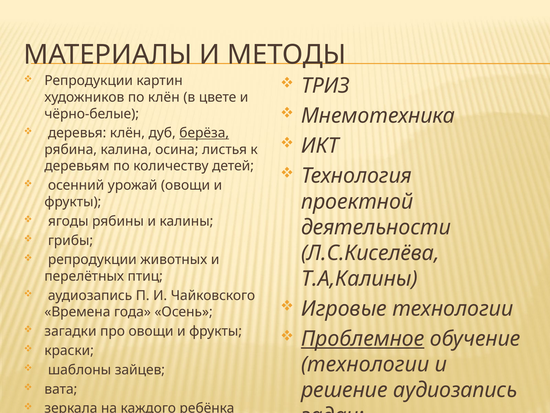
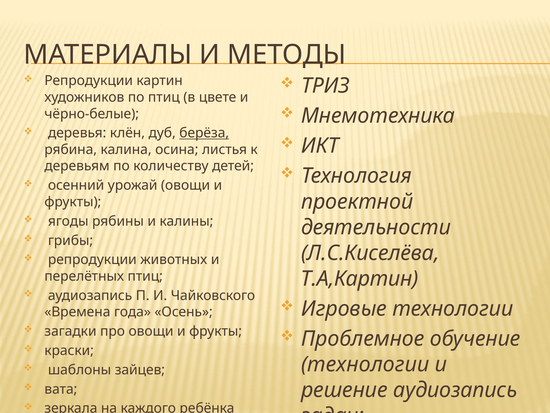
по клён: клён -> птиц (164, 97)
Т.А,Калины: Т.А,Калины -> Т.А,Картин (360, 278)
Проблемное underline: present -> none (363, 338)
